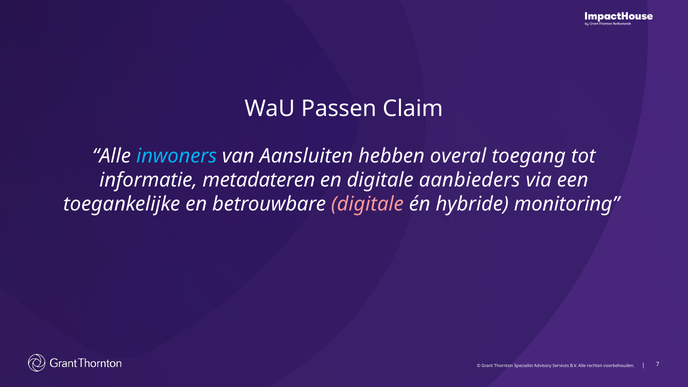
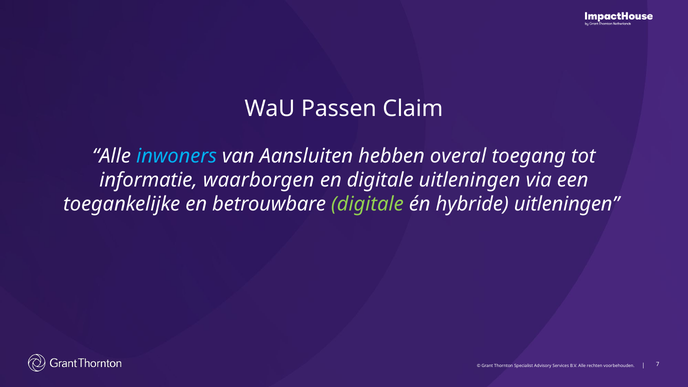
metadateren: metadateren -> waarborgen (259, 180)
digitale aanbieders: aanbieders -> uitleningen (470, 180)
digitale colour: pink -> light green (367, 204)
hybride monitoring: monitoring -> uitleningen (567, 204)
